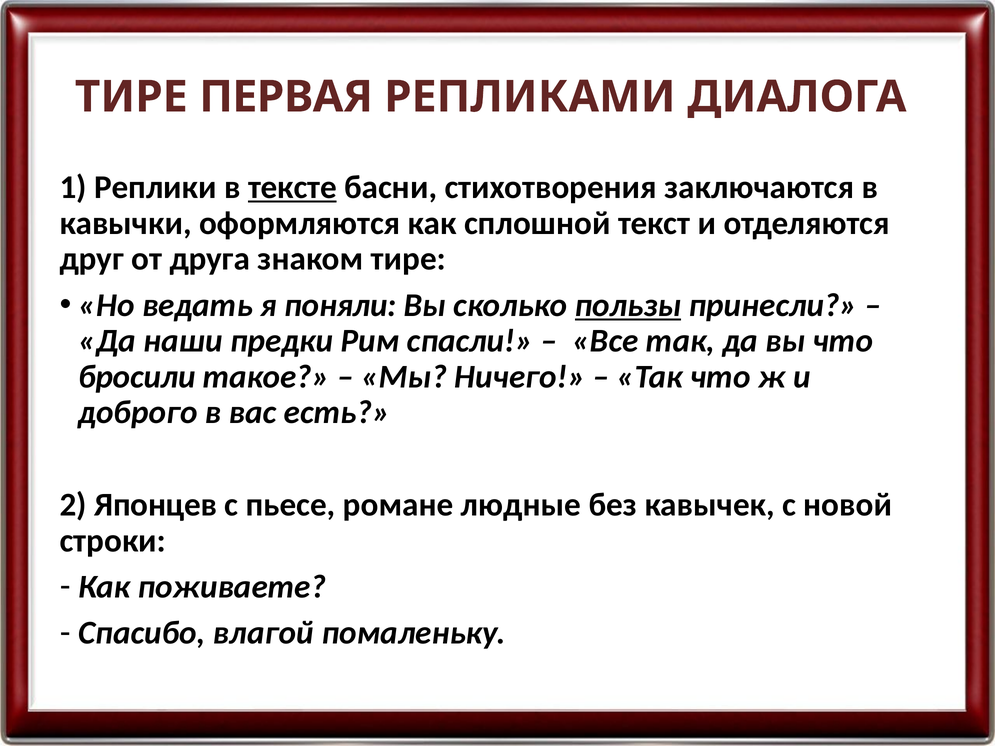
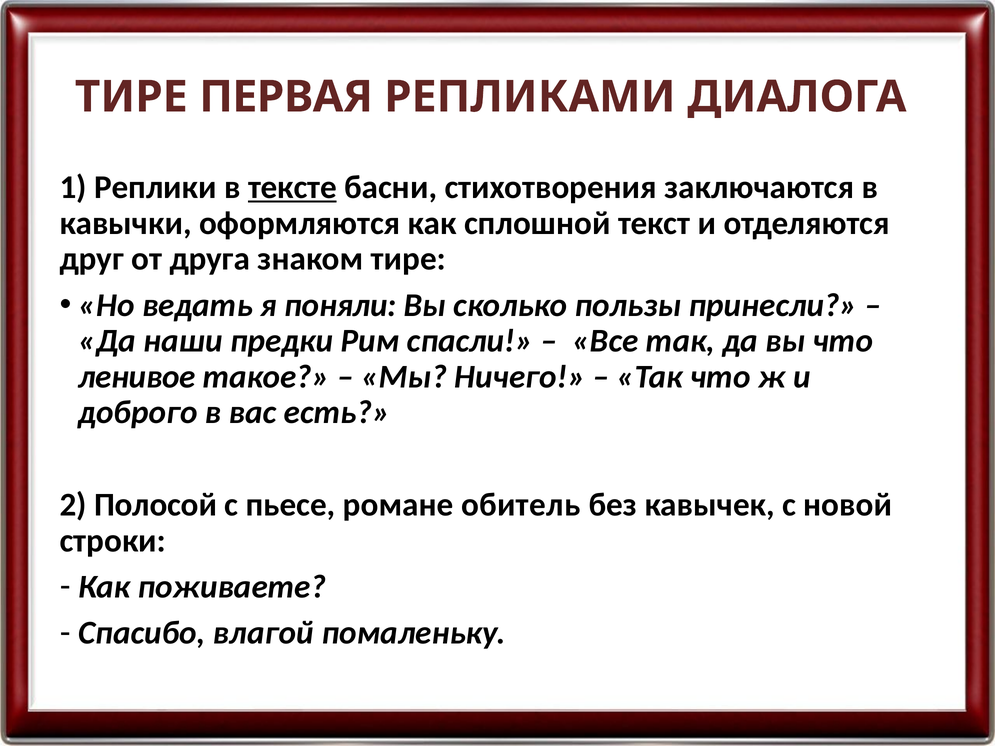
пользы underline: present -> none (628, 305)
бросили: бросили -> ленивое (137, 377)
Японцев: Японцев -> Полосой (156, 505)
людные: людные -> обитель (521, 505)
